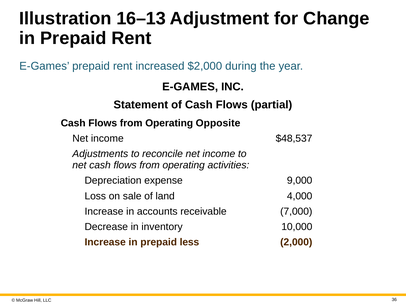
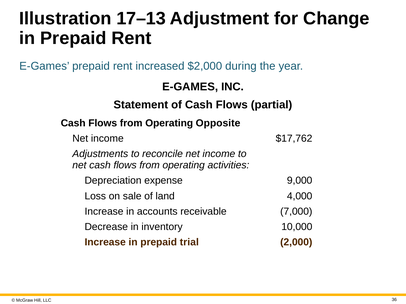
16–13: 16–13 -> 17–13 (141, 19)
$48,537: $48,537 -> $17,762 (294, 139)
less: less -> trial (189, 243)
